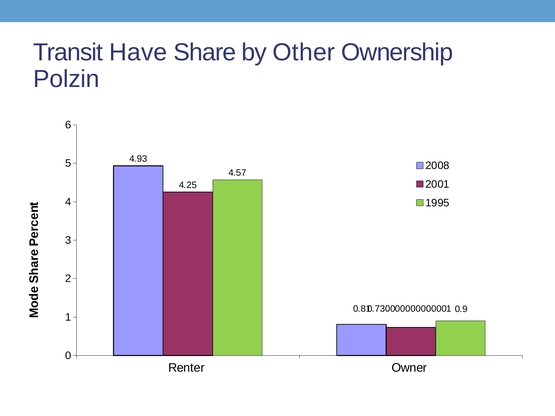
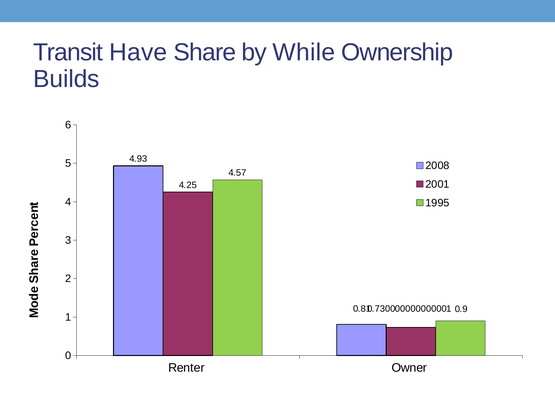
Other: Other -> While (304, 52)
Polzin: Polzin -> Builds (66, 79)
